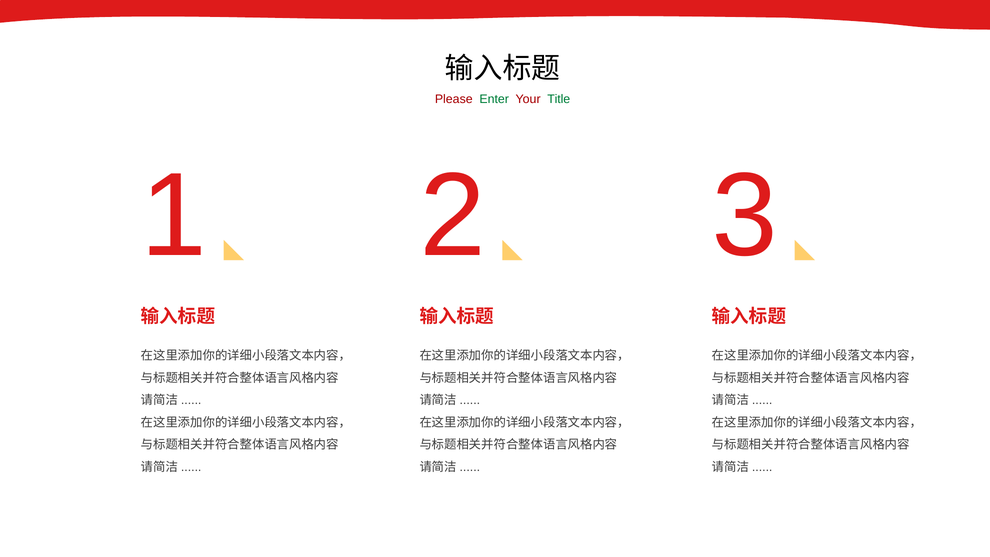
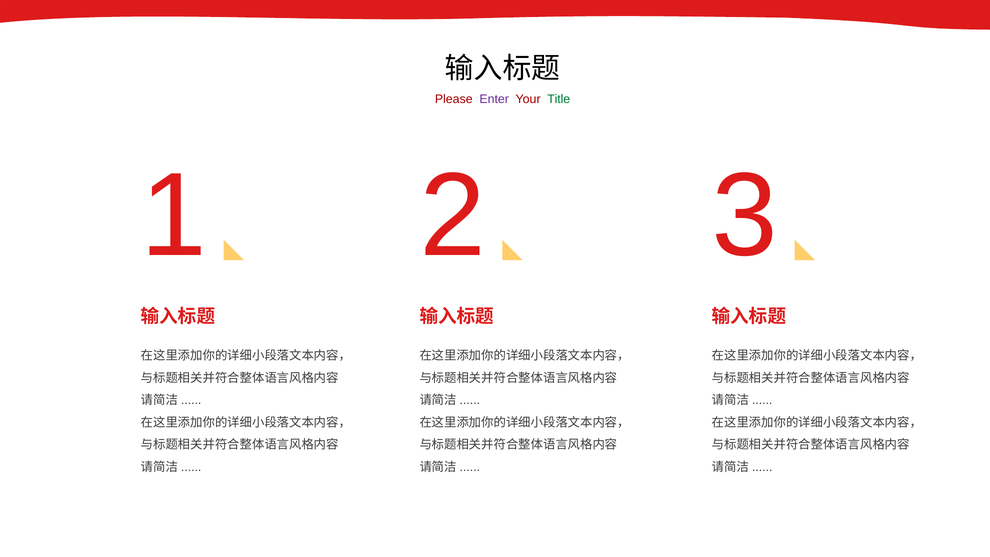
Enter colour: green -> purple (494, 99)
